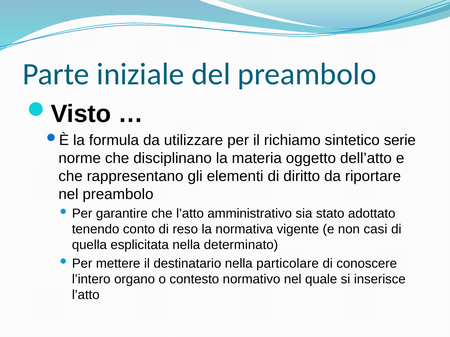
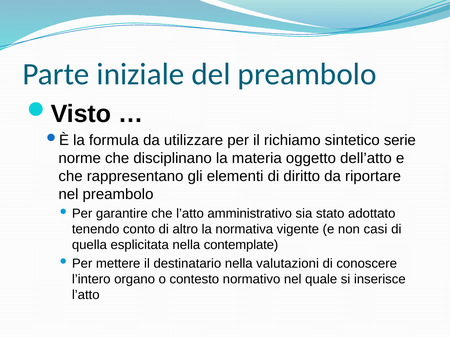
reso: reso -> altro (185, 230)
determinato: determinato -> contemplate (241, 245)
particolare: particolare -> valutazioni (288, 264)
